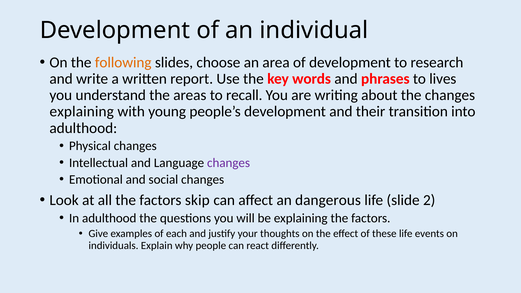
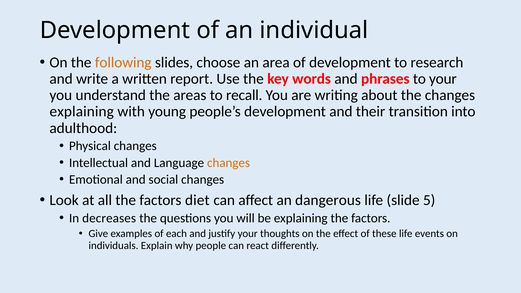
to lives: lives -> your (443, 79)
changes colour: purple -> orange (229, 163)
skip: skip -> diet (197, 200)
2: 2 -> 5 (429, 200)
In adulthood: adulthood -> decreases (109, 218)
